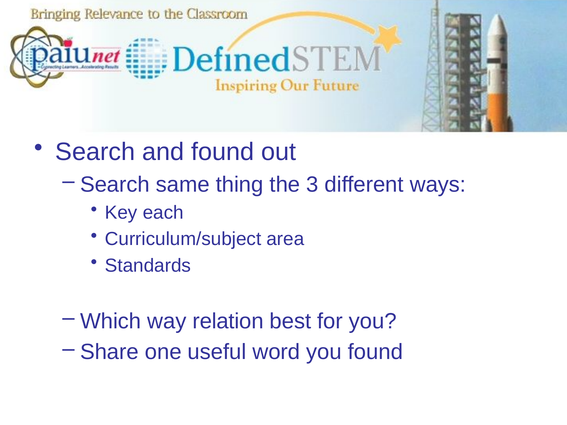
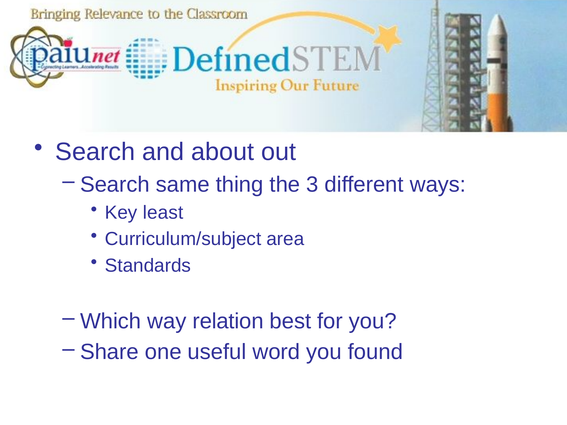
and found: found -> about (223, 152)
each: each -> least (163, 213)
